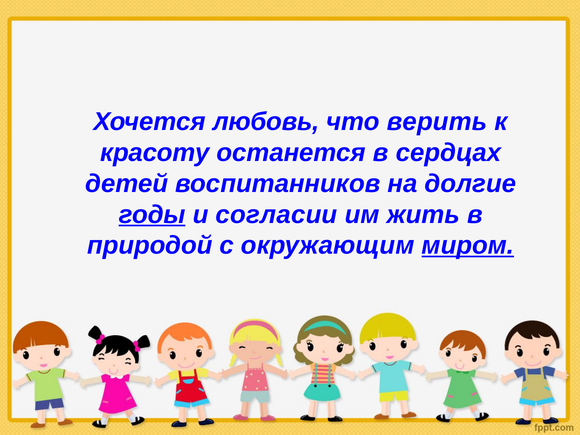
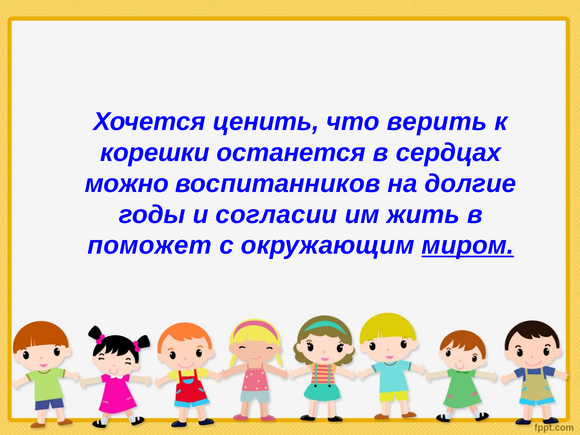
любовь: любовь -> ценить (266, 122)
красоту: красоту -> корешки (155, 153)
детей: детей -> можно (127, 184)
годы underline: present -> none (152, 214)
природой: природой -> поможет (150, 245)
